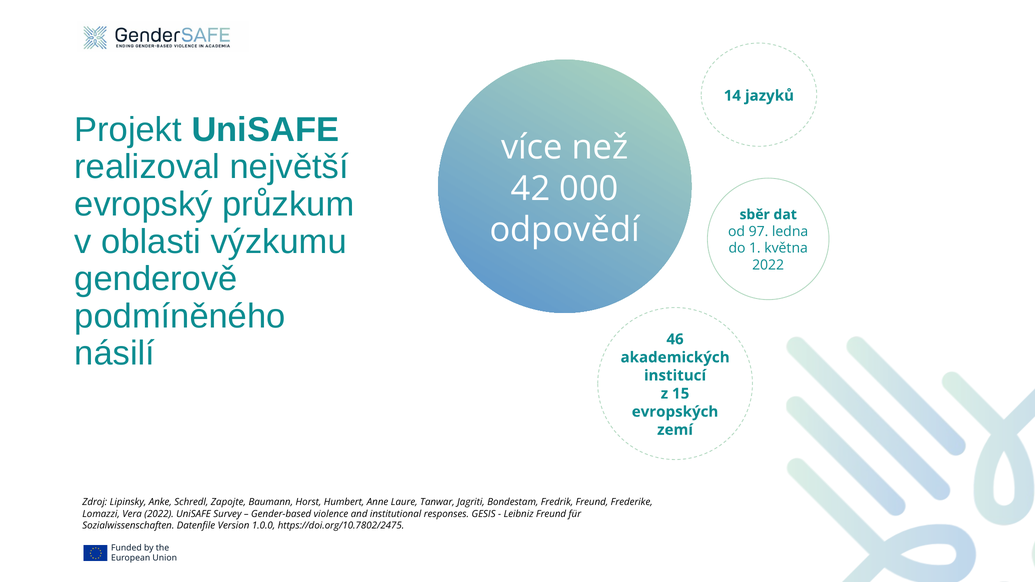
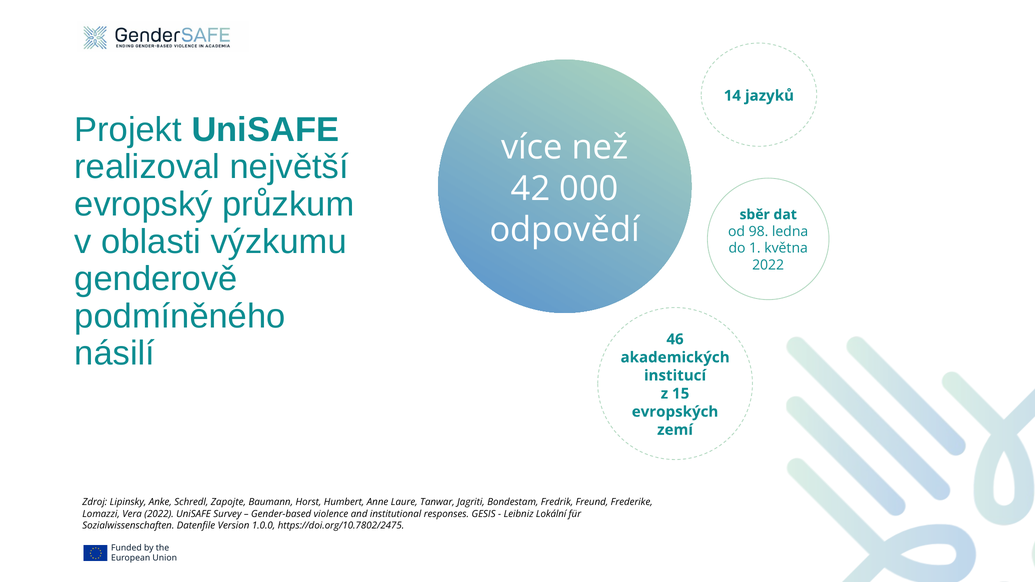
97: 97 -> 98 (758, 232)
Leibniz Freund: Freund -> Lokální (551, 514)
